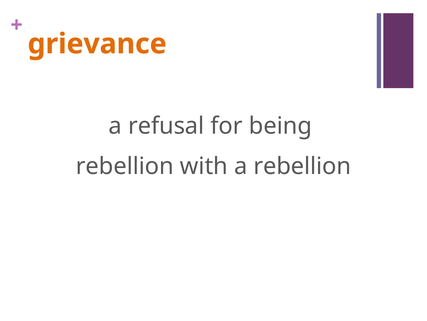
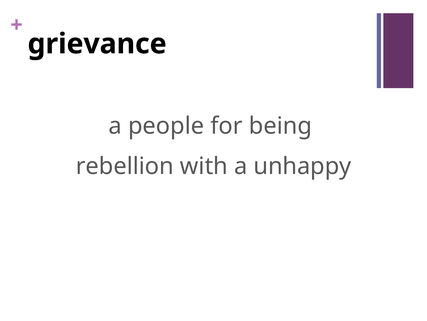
grievance colour: orange -> black (97, 44)
refusal: refusal -> people (166, 126)
a rebellion: rebellion -> unhappy (302, 166)
